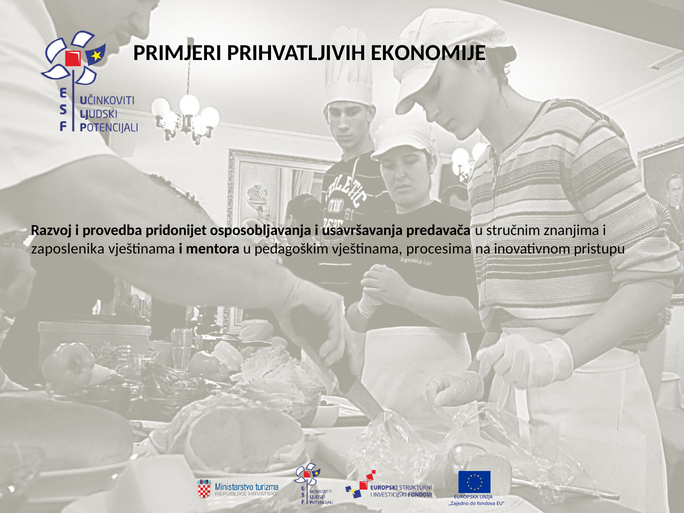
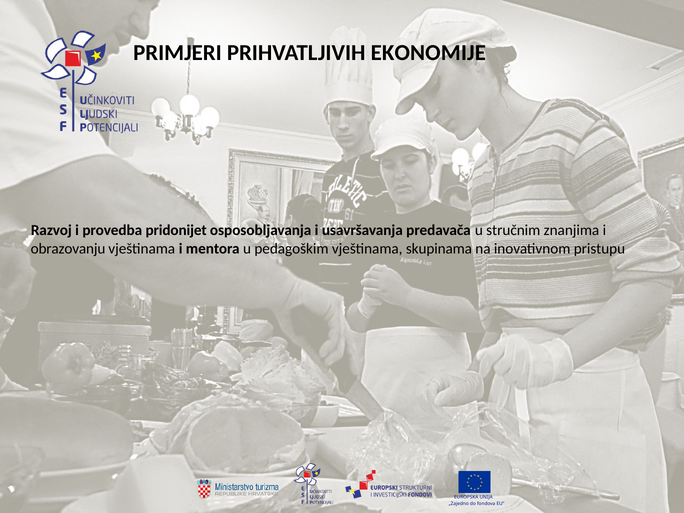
zaposlenika: zaposlenika -> obrazovanju (68, 248)
procesima: procesima -> skupinama (439, 248)
